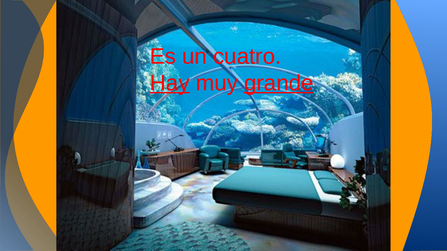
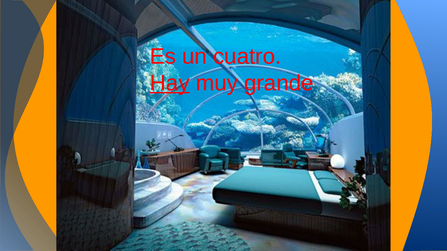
grande underline: present -> none (279, 83)
